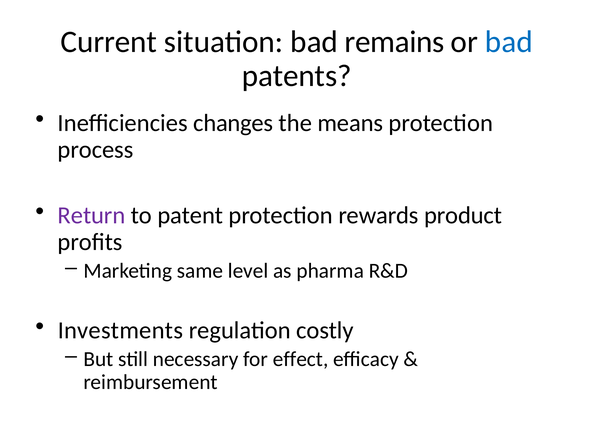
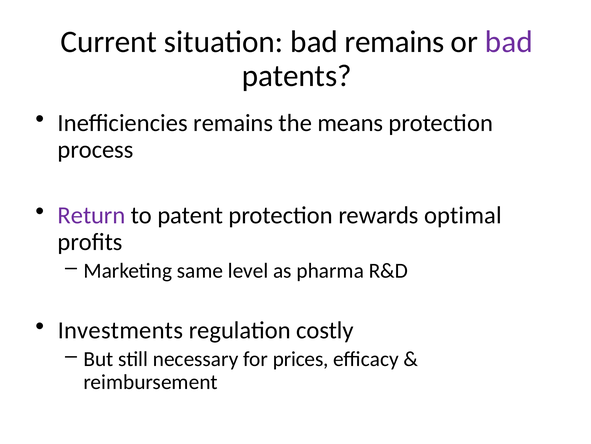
bad colour: blue -> purple (509, 42)
Inefficiencies changes: changes -> remains (233, 123)
product: product -> optimal (463, 215)
effect: effect -> prices (301, 358)
